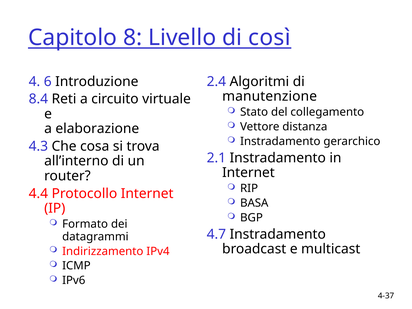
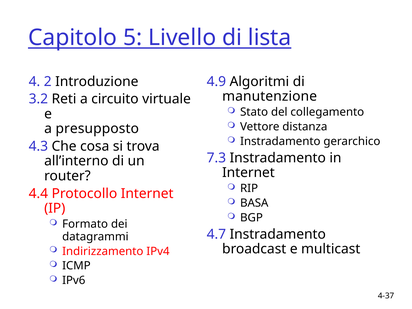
8: 8 -> 5 (133, 38)
così: così -> lista (270, 38)
6: 6 -> 2 (48, 81)
2.4: 2.4 -> 4.9 (216, 81)
8.4: 8.4 -> 3.2 (38, 99)
elaborazione: elaborazione -> presupposto (97, 129)
2.1: 2.1 -> 7.3 (216, 158)
